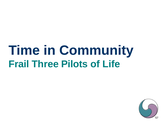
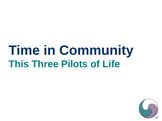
Frail: Frail -> This (19, 64)
